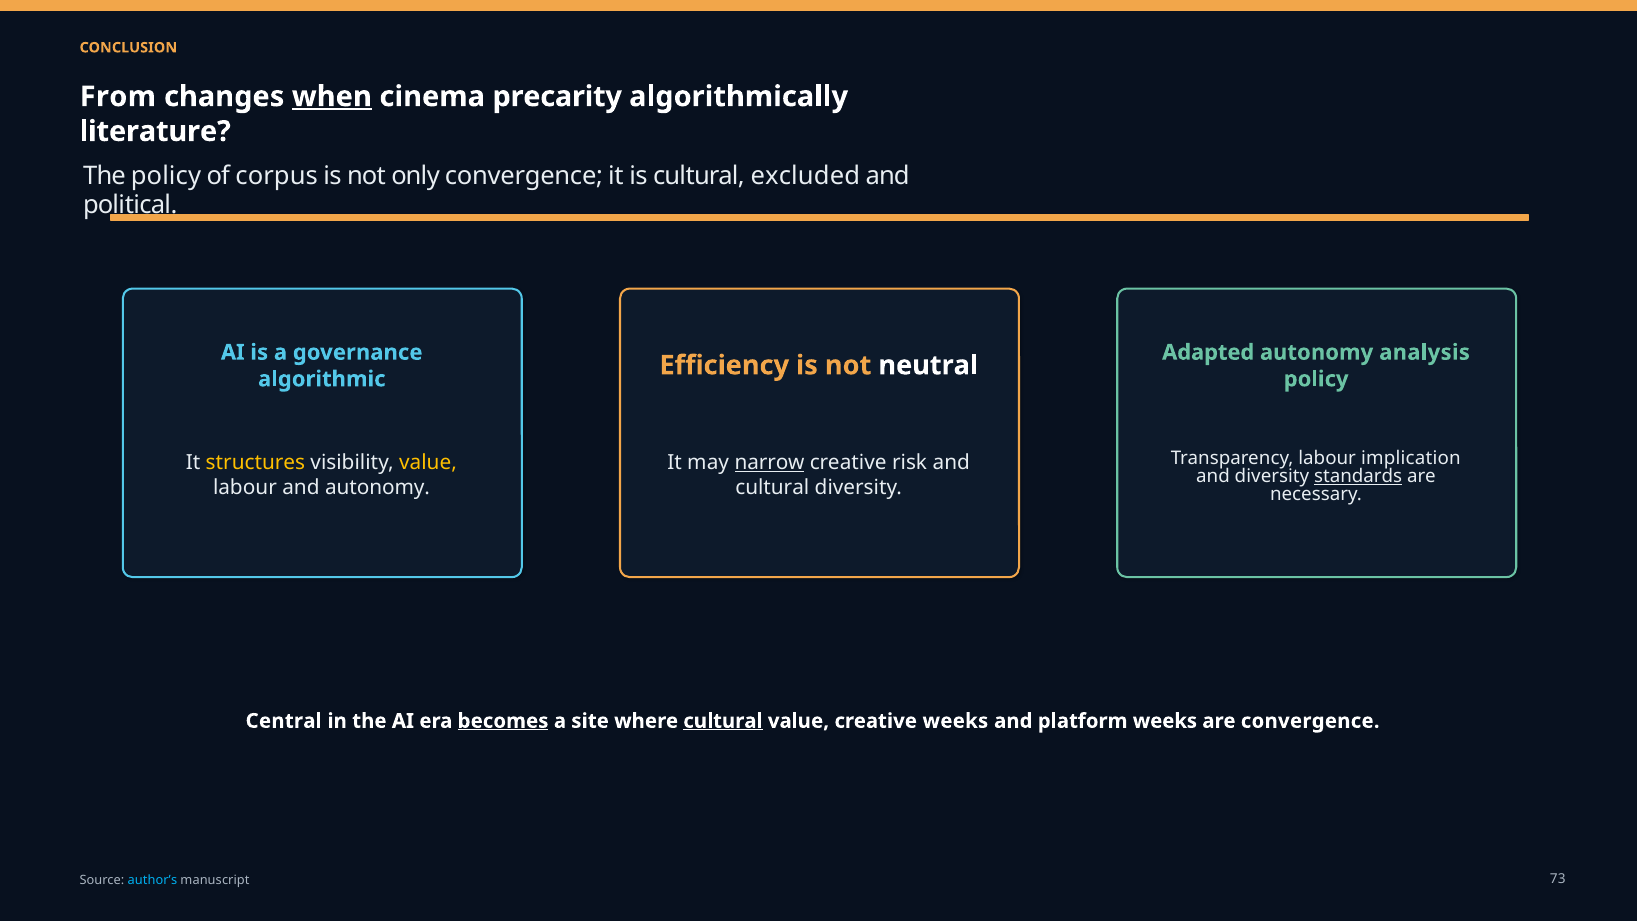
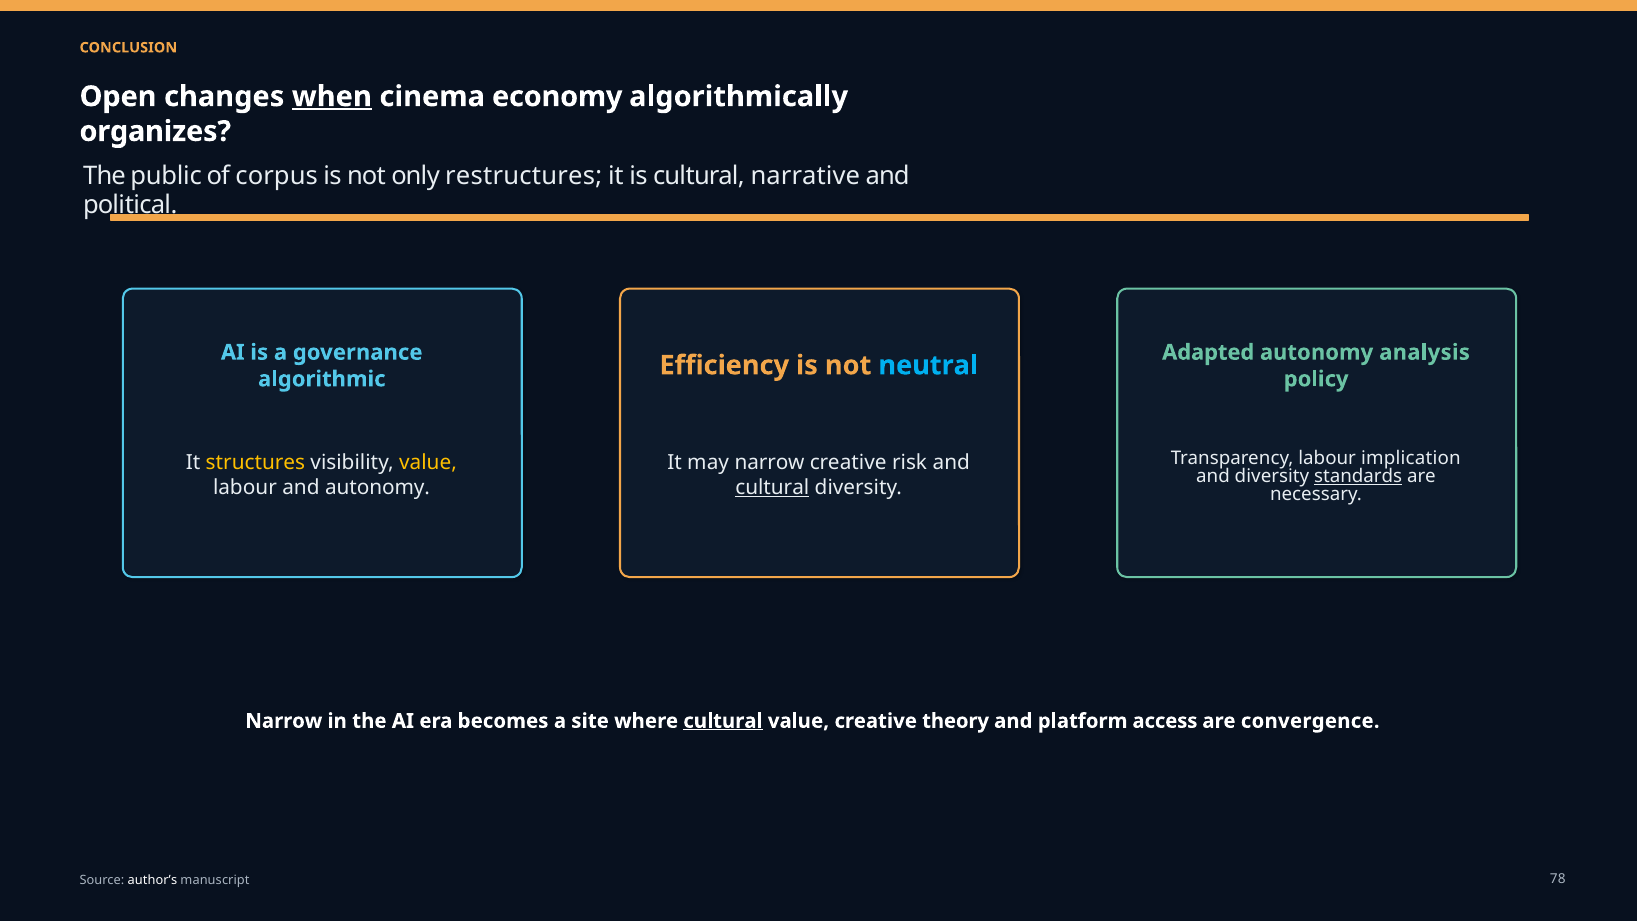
From: From -> Open (118, 97)
precarity: precarity -> economy (557, 97)
literature: literature -> organizes (155, 131)
The policy: policy -> public (166, 176)
only convergence: convergence -> restructures (524, 176)
excluded: excluded -> narrative (805, 176)
neutral colour: white -> light blue (928, 365)
narrow underline: present -> none (770, 462)
cultural underline: none -> present (772, 487)
Central: Central -> Narrow (284, 721)
becomes underline: present -> none (503, 721)
creative weeks: weeks -> theory (956, 721)
platform weeks: weeks -> access (1165, 721)
author’s colour: light blue -> white (152, 880)
73: 73 -> 78 (1558, 879)
